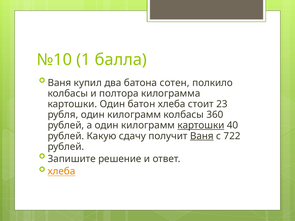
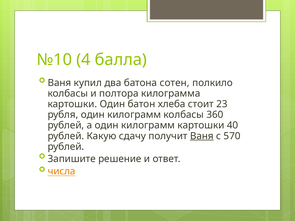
1: 1 -> 4 (83, 60)
картошки underline: present -> none (201, 125)
722: 722 -> 570 (232, 136)
хлеба: хлеба -> числа (62, 171)
